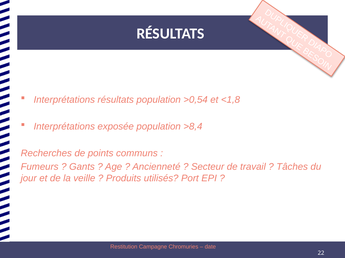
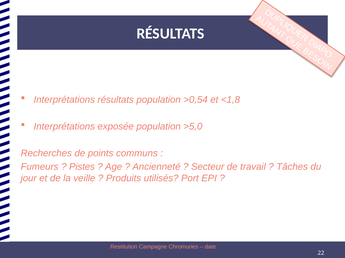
>8,4: >8,4 -> >5,0 (193, 127)
Gants: Gants -> Pistes (82, 167)
